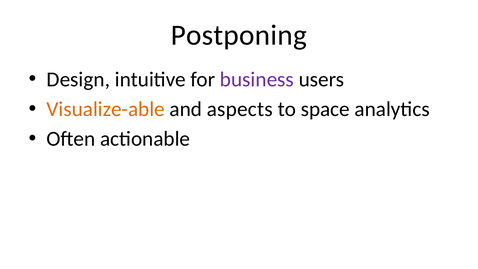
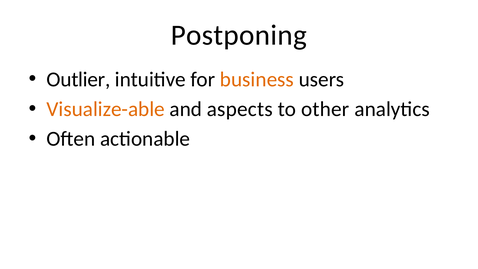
Design: Design -> Outlier (78, 79)
business colour: purple -> orange (257, 79)
space: space -> other (325, 109)
